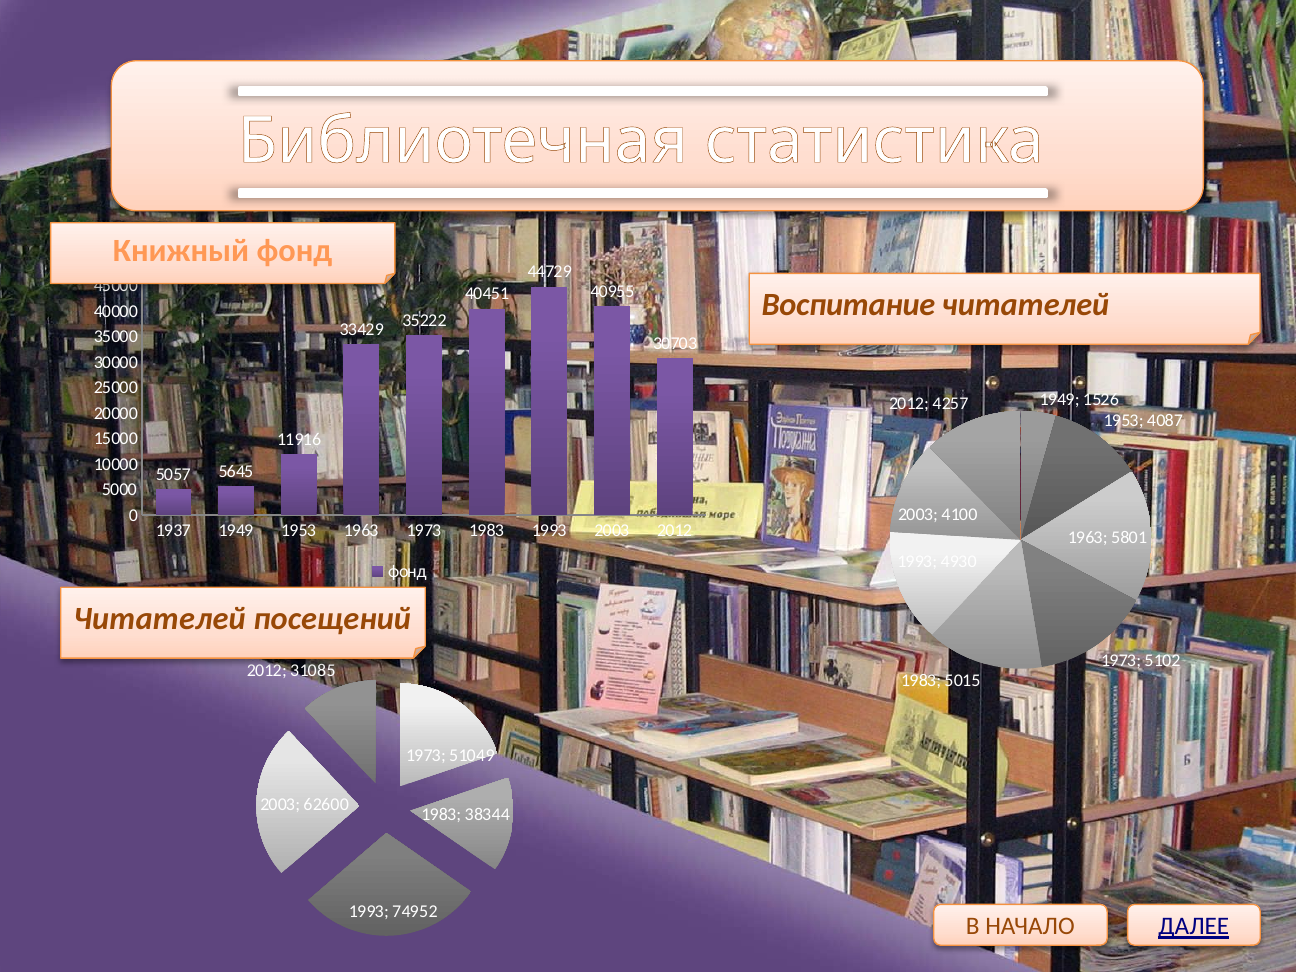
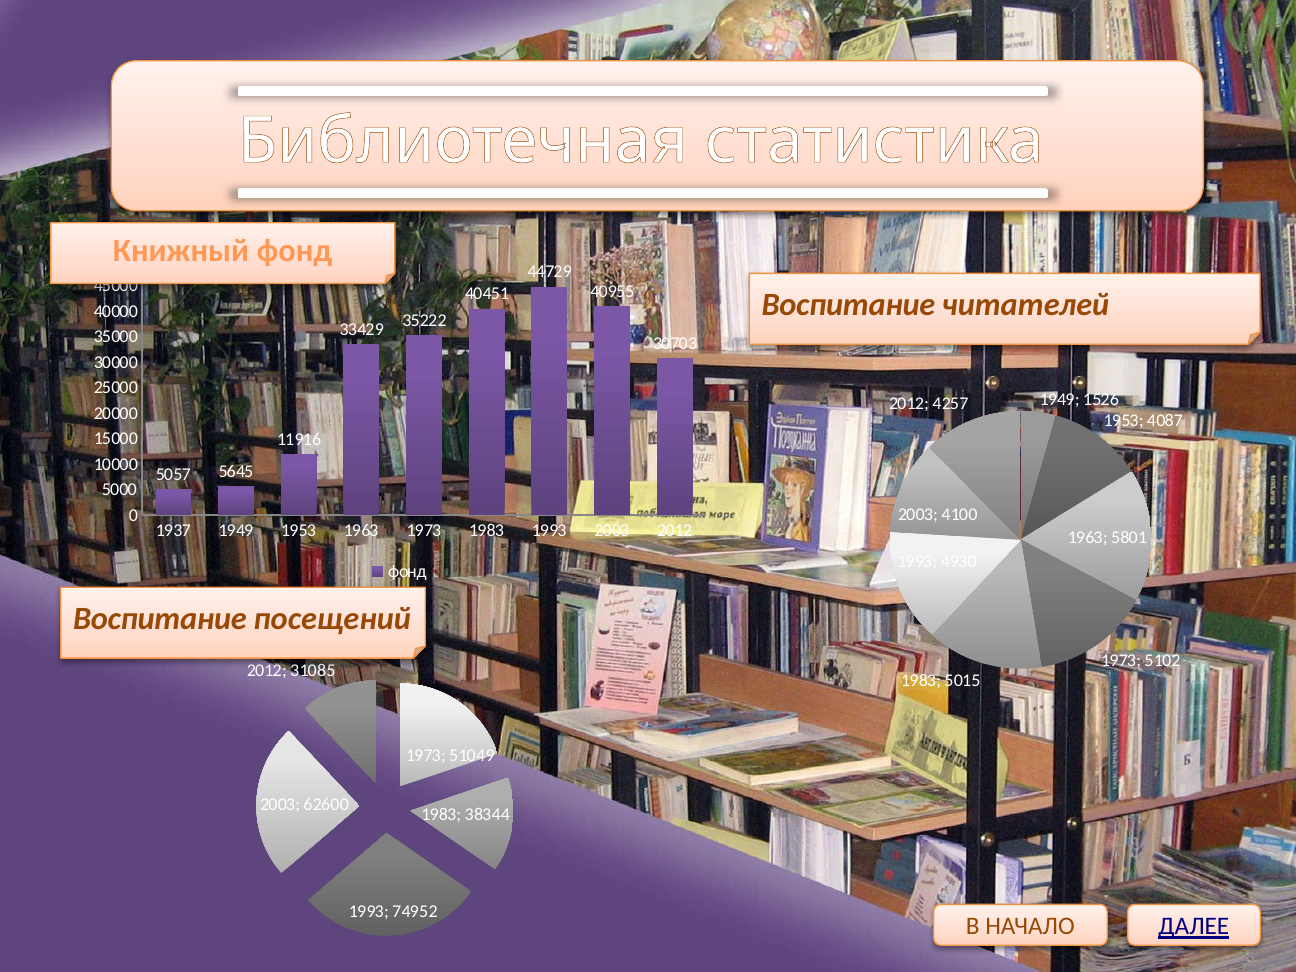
Читателей: Читателей -> Воспитание (160, 619)
